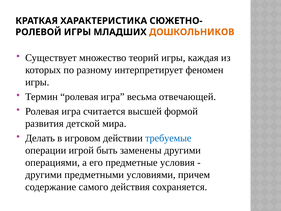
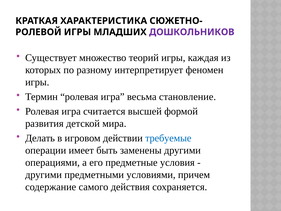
ДОШКОЛЬНИКОВ colour: orange -> purple (192, 32)
отвечающей: отвечающей -> становление (188, 97)
игрой: игрой -> имеет (81, 150)
